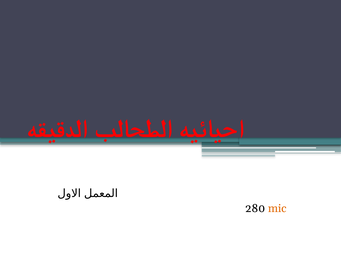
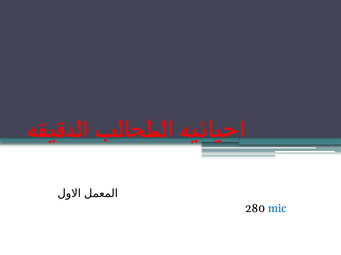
mic colour: orange -> blue (277, 209)
